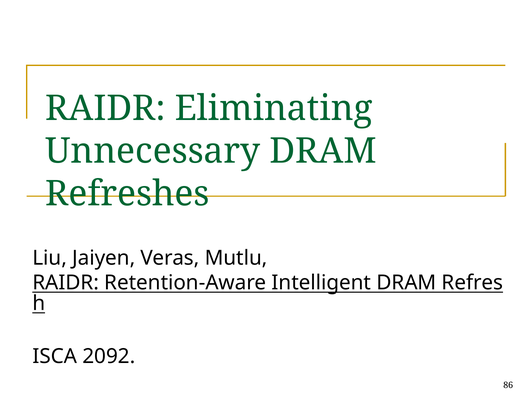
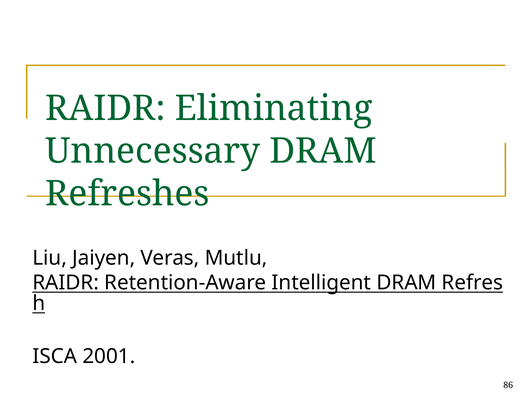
2092: 2092 -> 2001 (109, 356)
